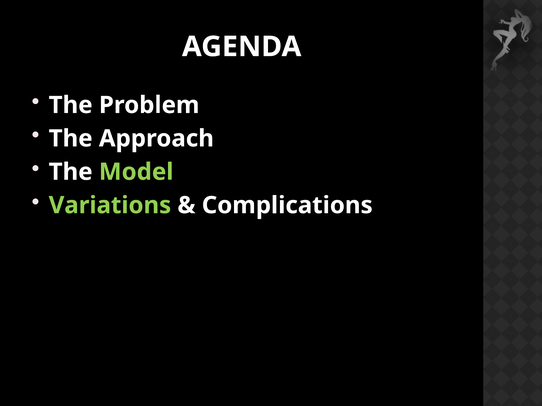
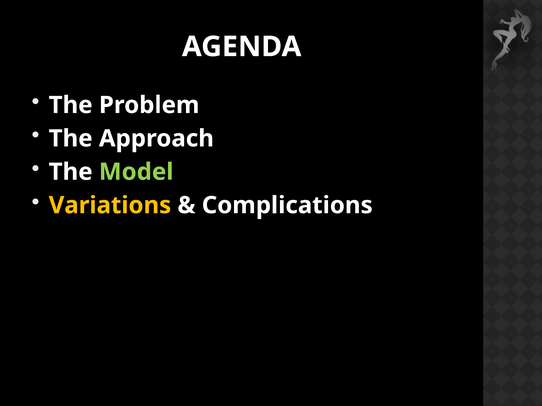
Variations colour: light green -> yellow (110, 206)
